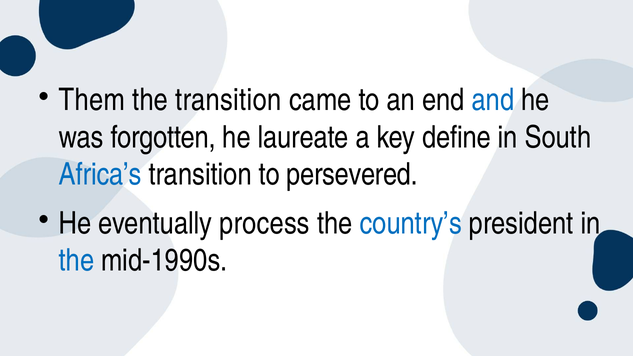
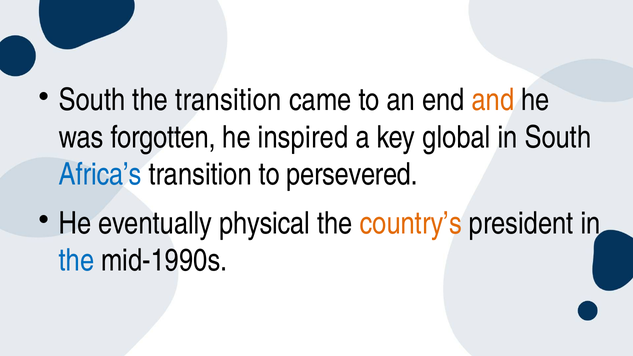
Them: Them -> South (92, 100)
and colour: blue -> orange (493, 100)
laureate: laureate -> inspired (303, 137)
define: define -> global (456, 137)
process: process -> physical (265, 223)
country’s colour: blue -> orange (411, 223)
